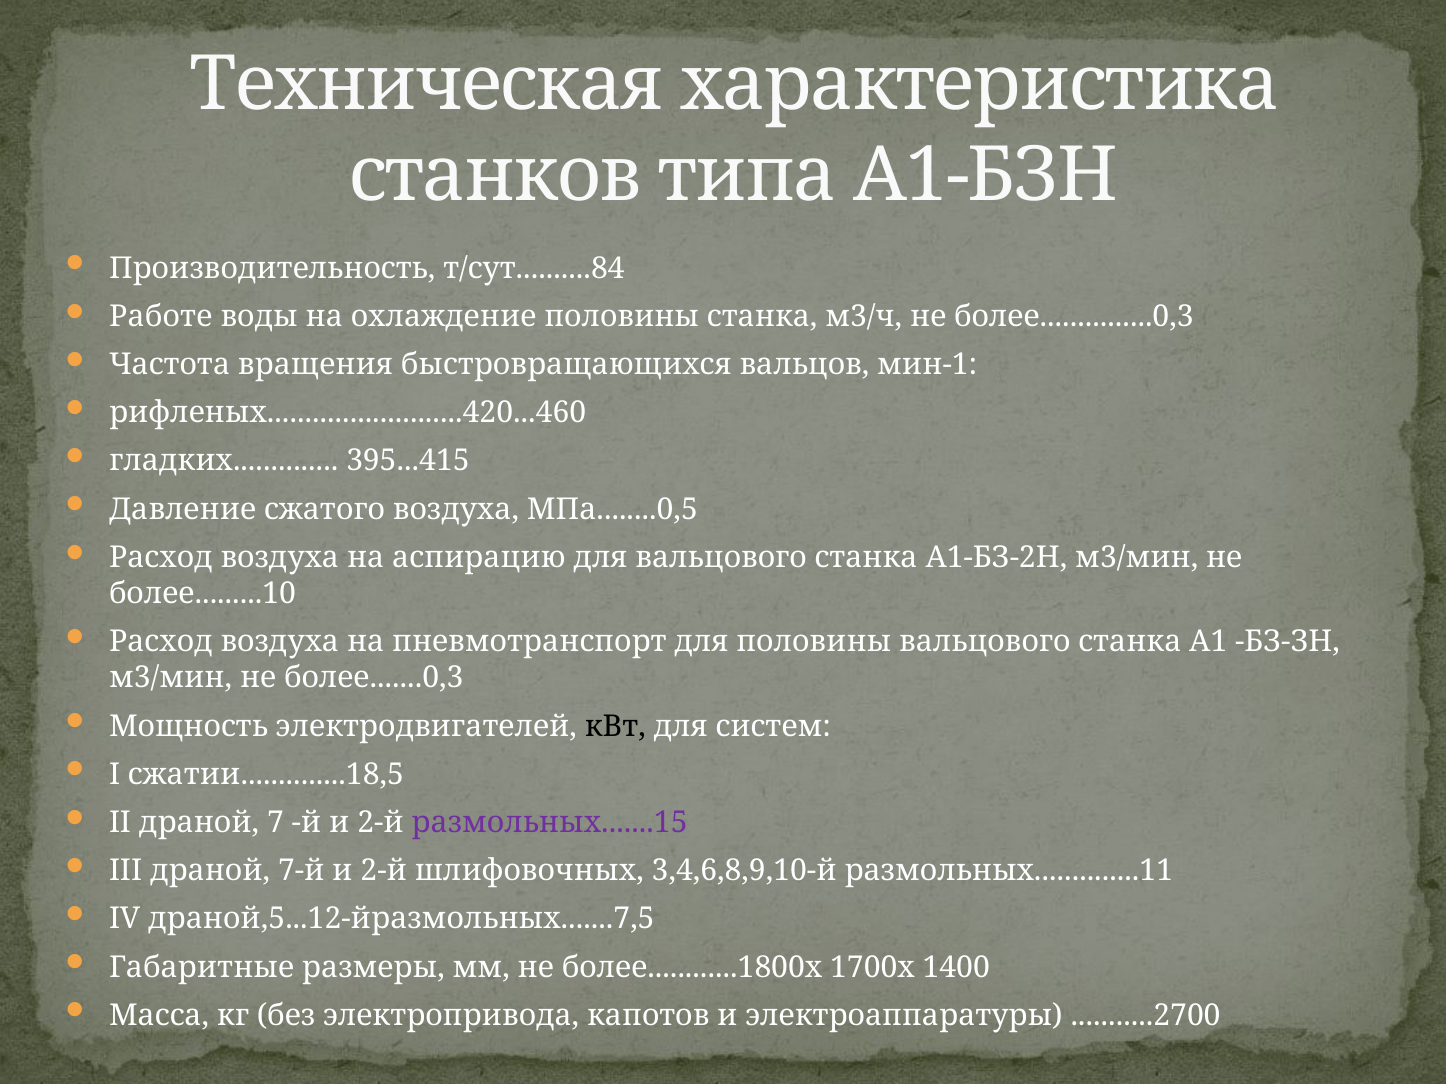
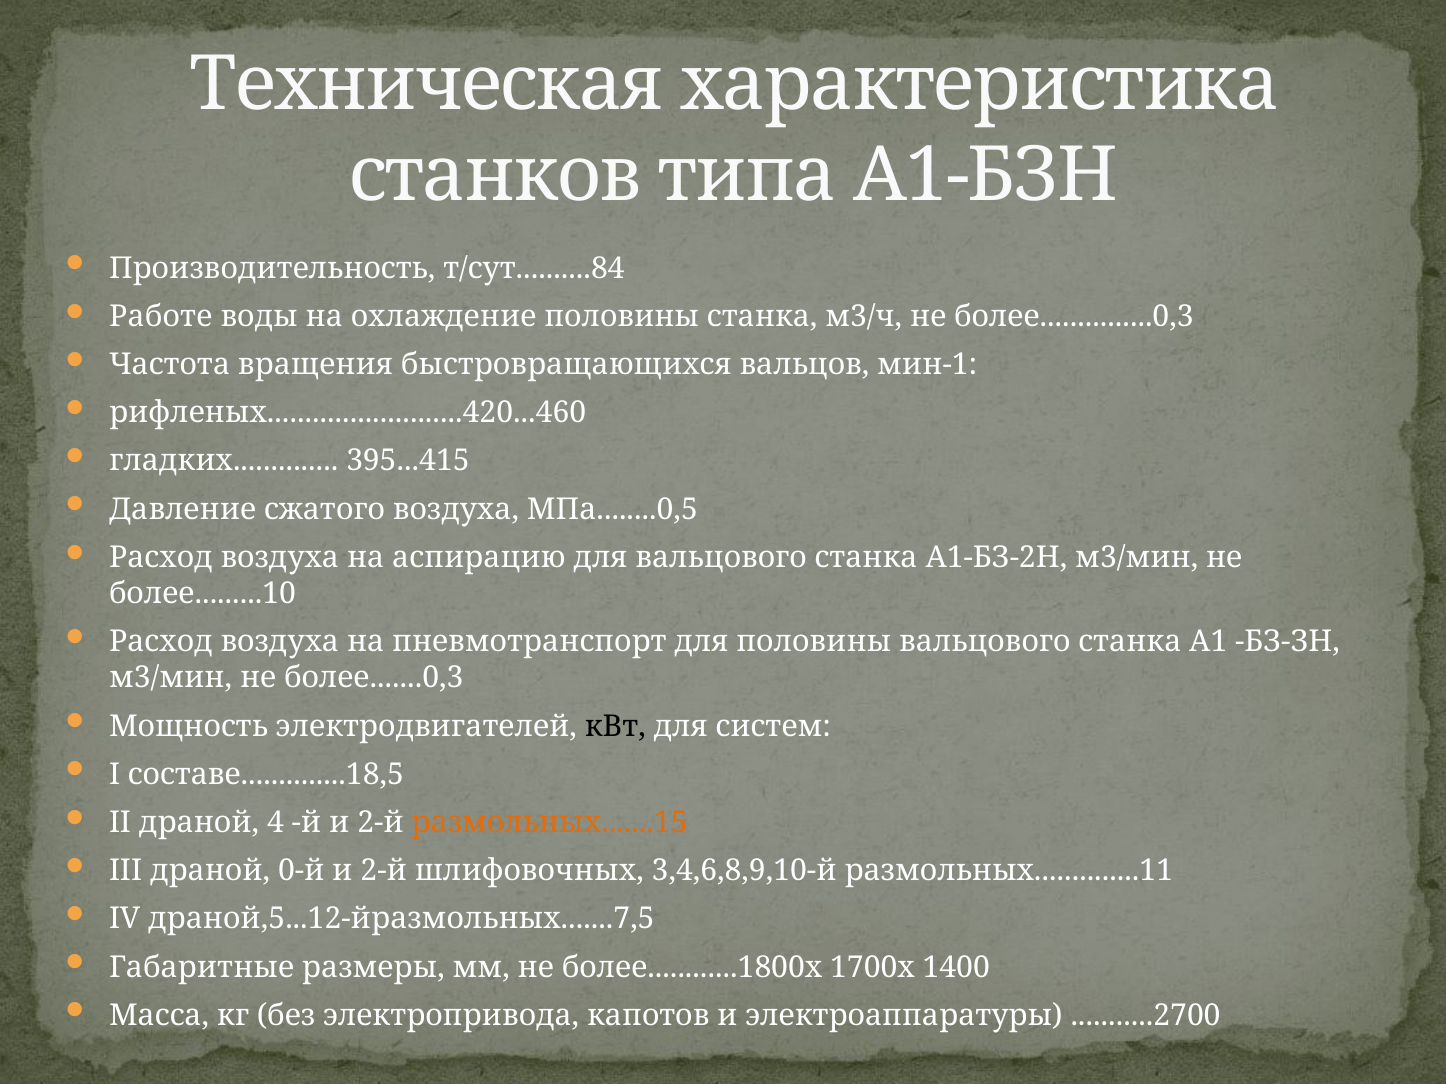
сжатии..............18,5: сжатии..............18,5 -> составе..............18,5 (266, 775)
7: 7 -> 4 (275, 823)
размольных.......15 colour: purple -> orange (550, 823)
7-й: 7-й -> 0-й (301, 871)
